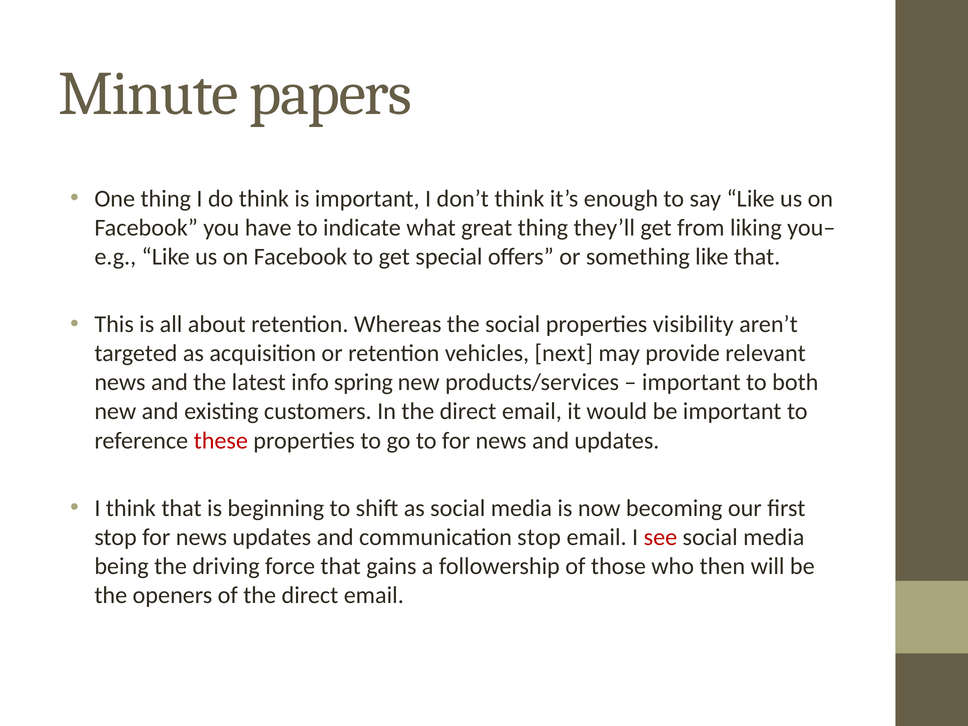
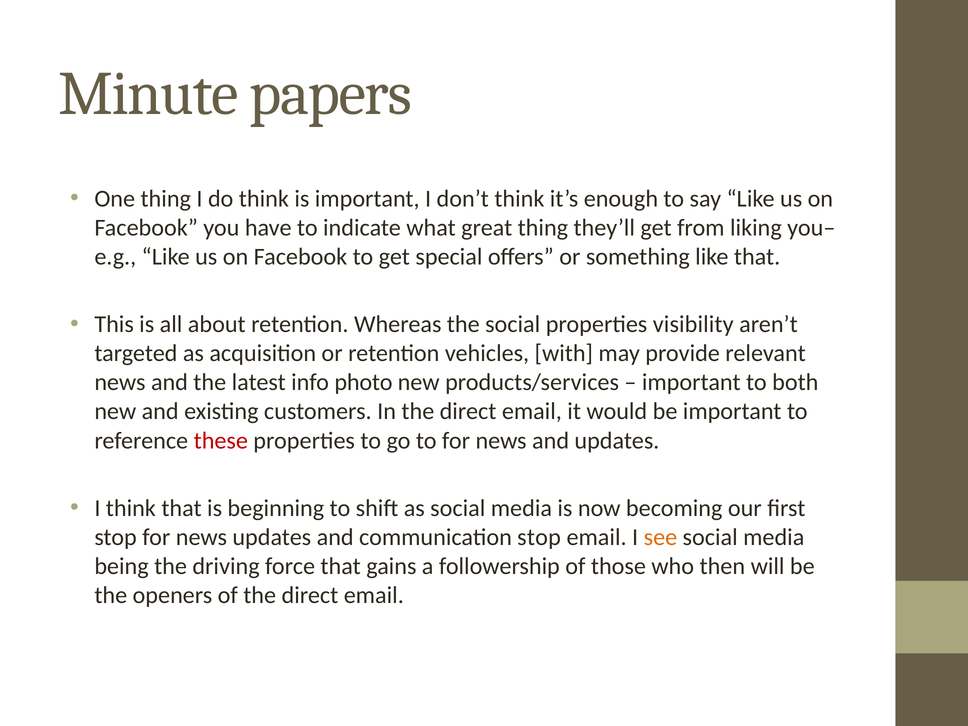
next: next -> with (564, 353)
spring: spring -> photo (363, 382)
see colour: red -> orange (660, 537)
